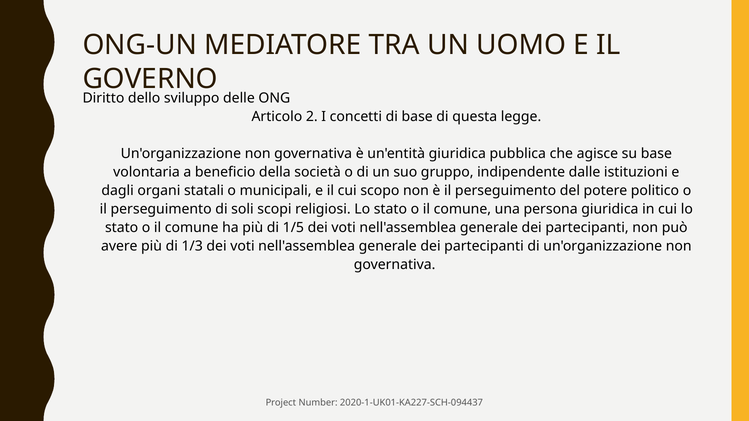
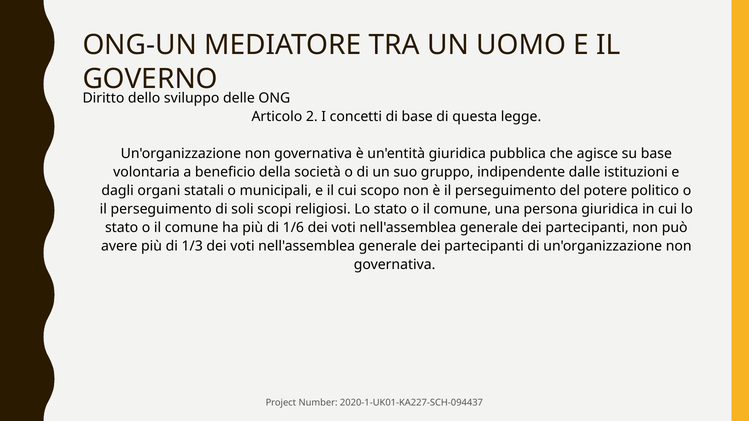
1/5: 1/5 -> 1/6 (293, 228)
